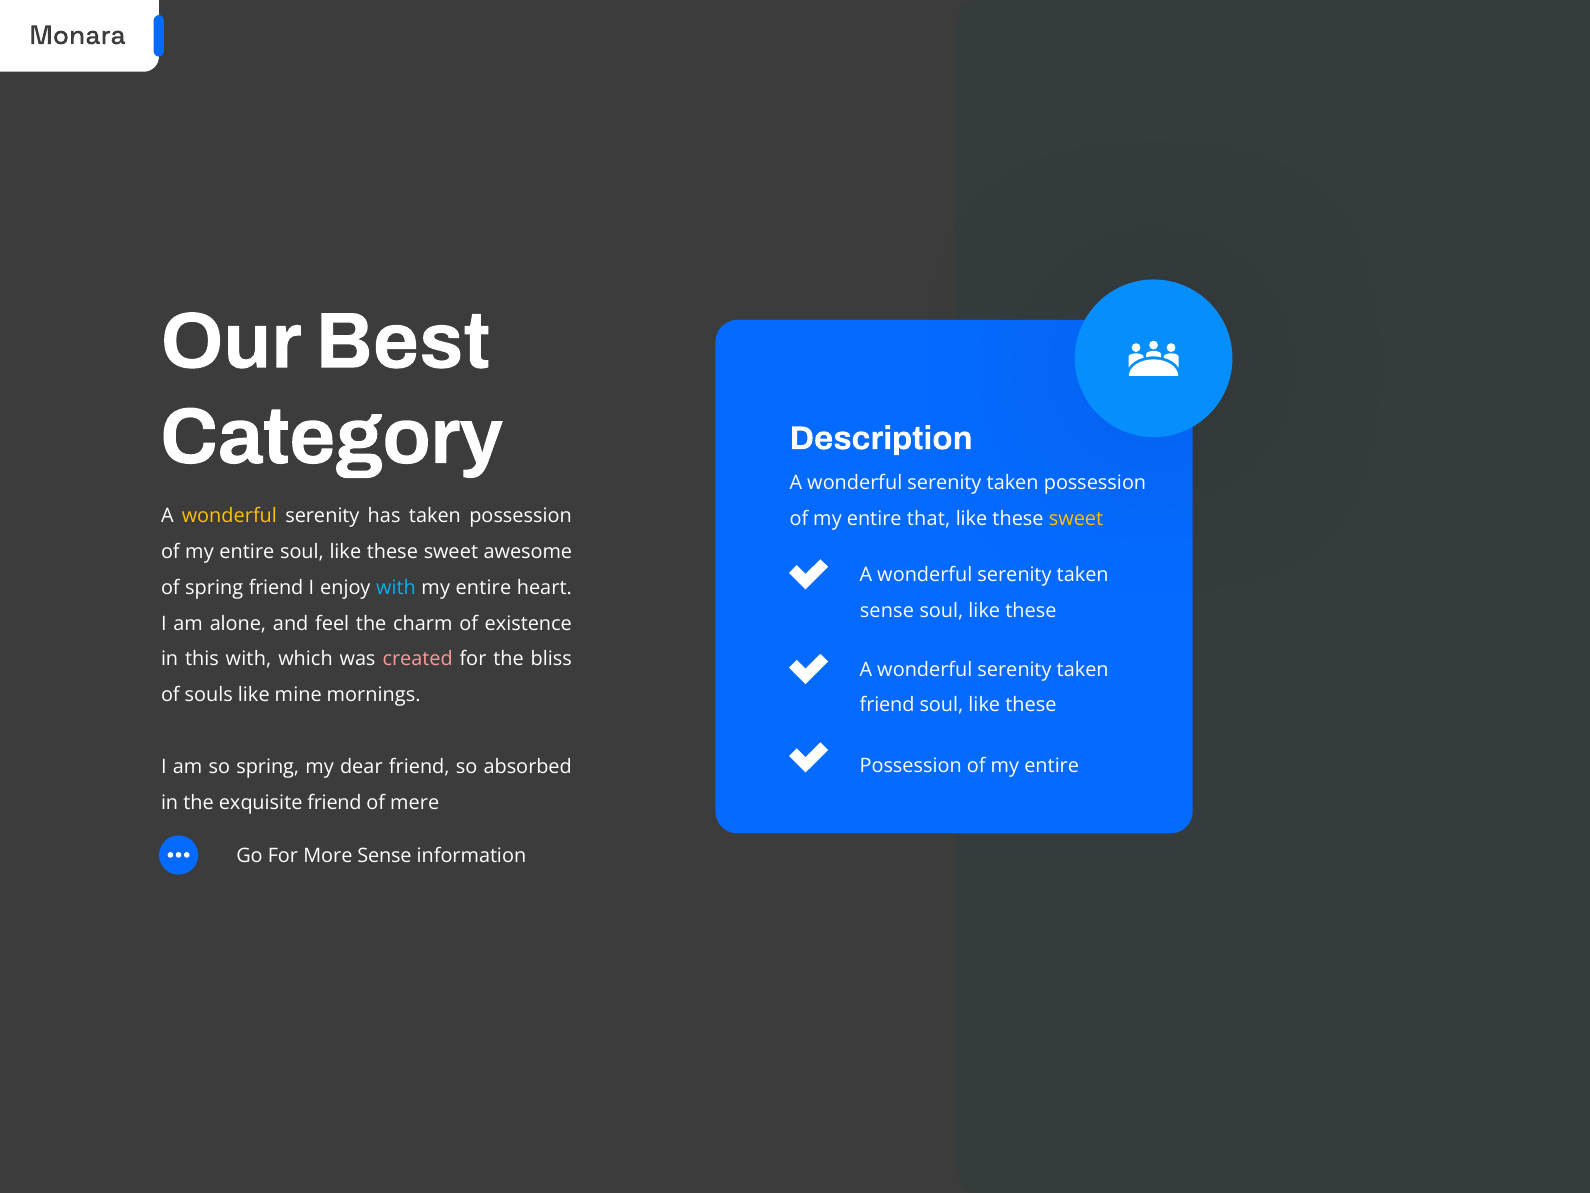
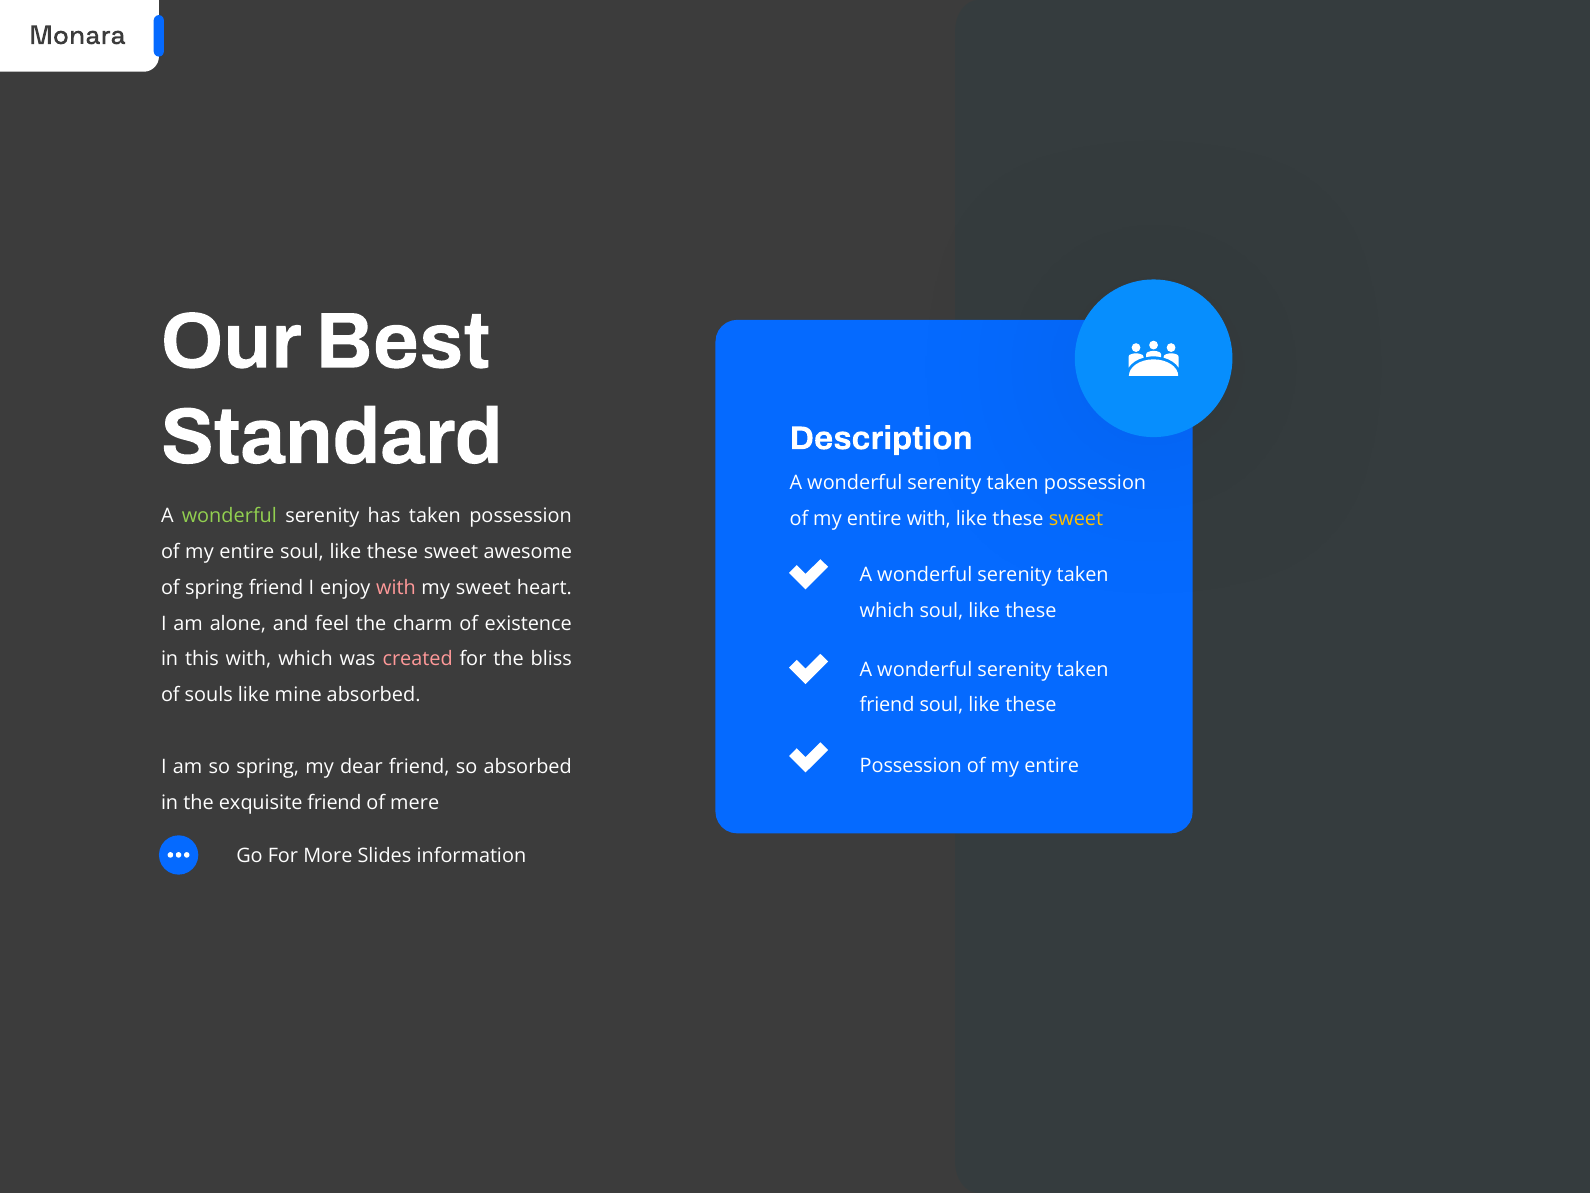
Category: Category -> Standard (332, 437)
wonderful colour: yellow -> light green (229, 516)
entire that: that -> with (929, 519)
with colour: light blue -> pink (396, 587)
entire: entire -> sweet (483, 587)
sense: sense -> which (887, 610)
mine mornings: mornings -> absorbed (374, 695)
More Sense: Sense -> Slides (384, 856)
